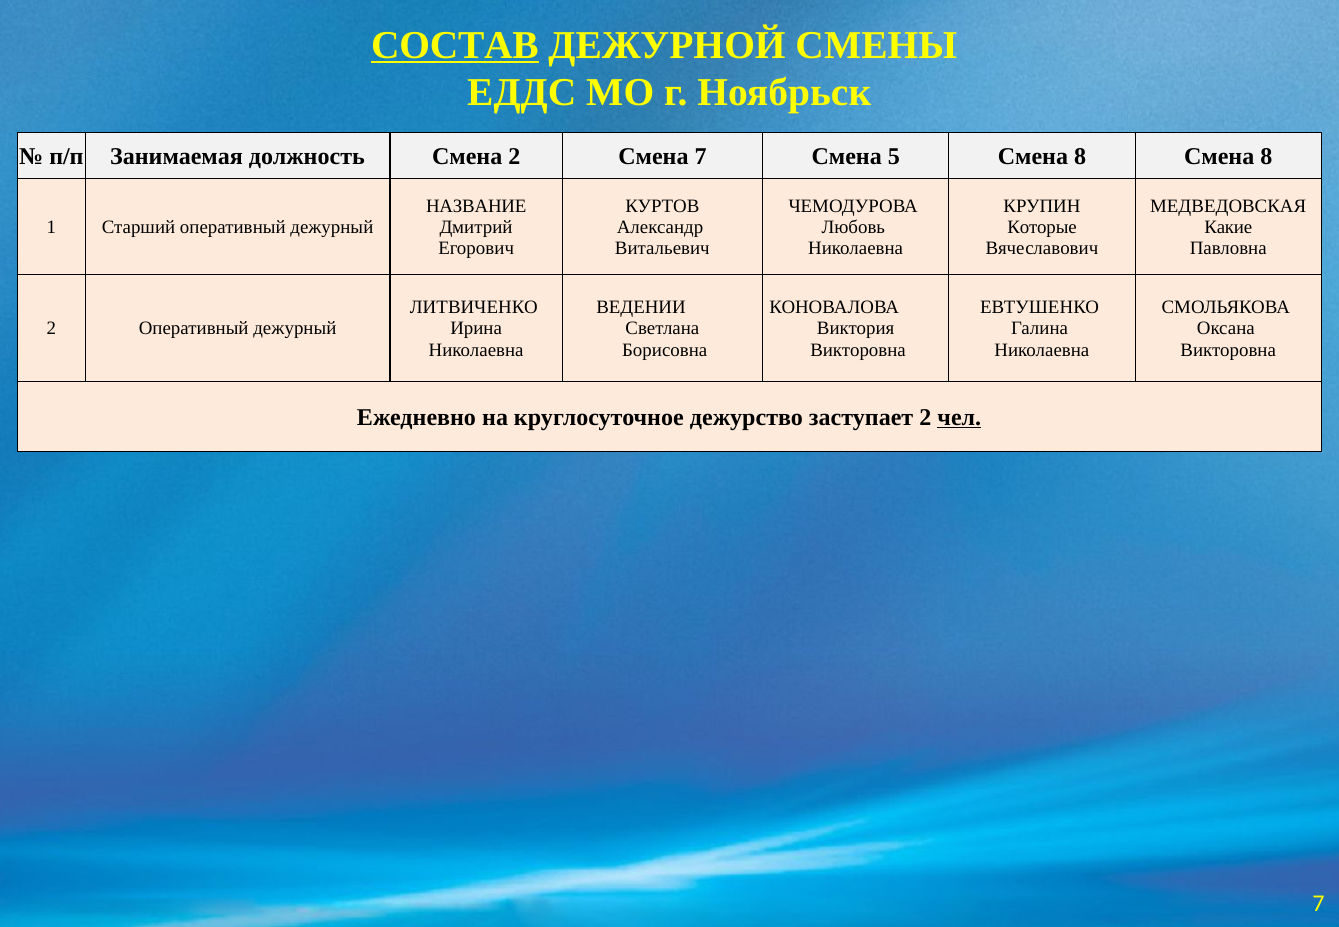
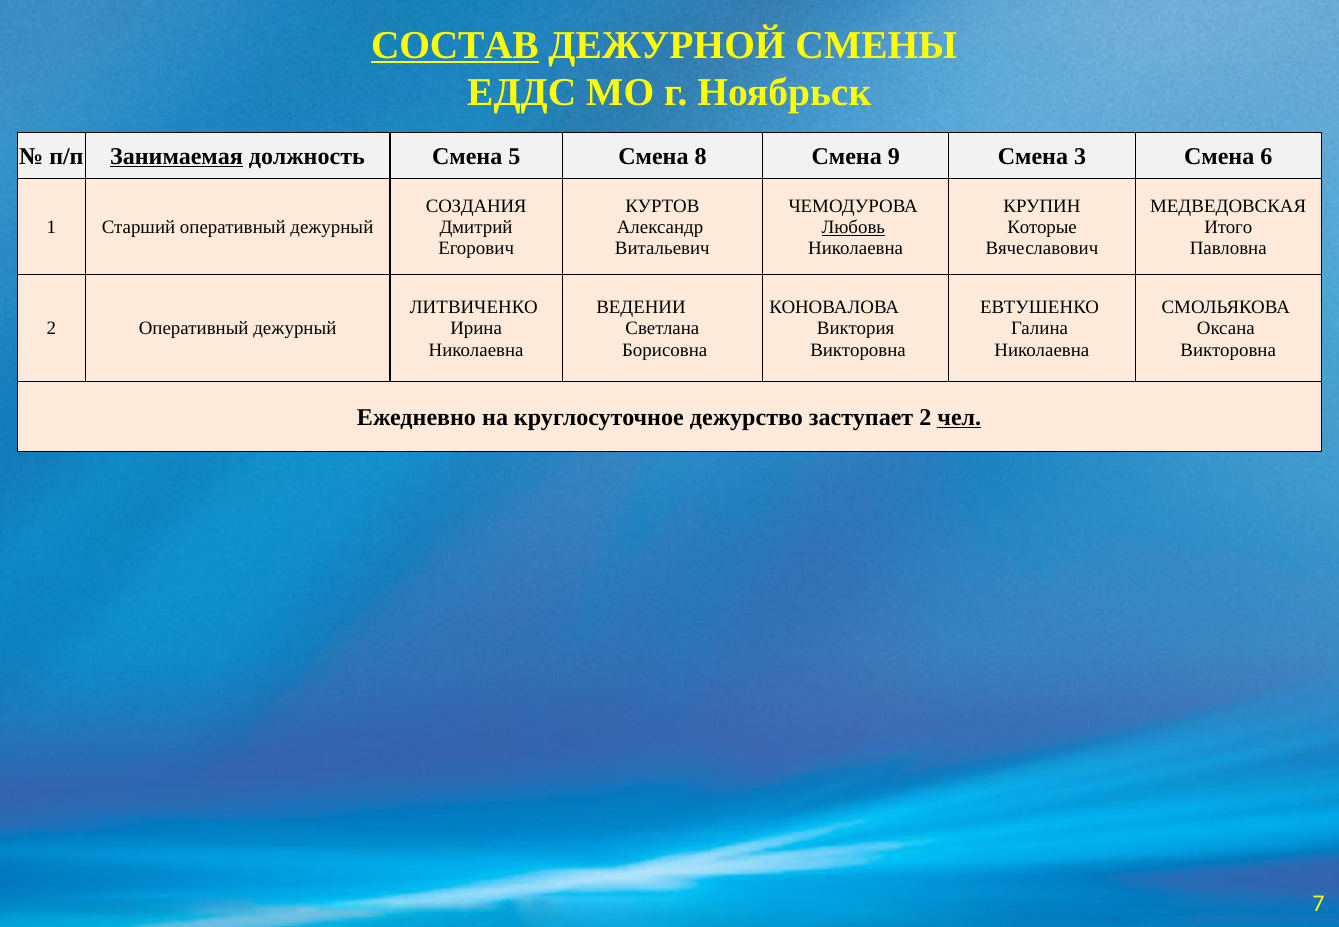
Занимаемая underline: none -> present (177, 156)
Смена 2: 2 -> 5 (514, 156)
Смена 7: 7 -> 8 (701, 156)
5: 5 -> 9 (894, 156)
8: 8 -> 3 (1080, 156)
8: 8 -> 6 (1266, 156)
НАЗВАНИЕ: НАЗВАНИЕ -> СОЗДАНИЯ (476, 206)
Любовь underline: none -> present (853, 227)
Какие: Какие -> Итого (1228, 227)
